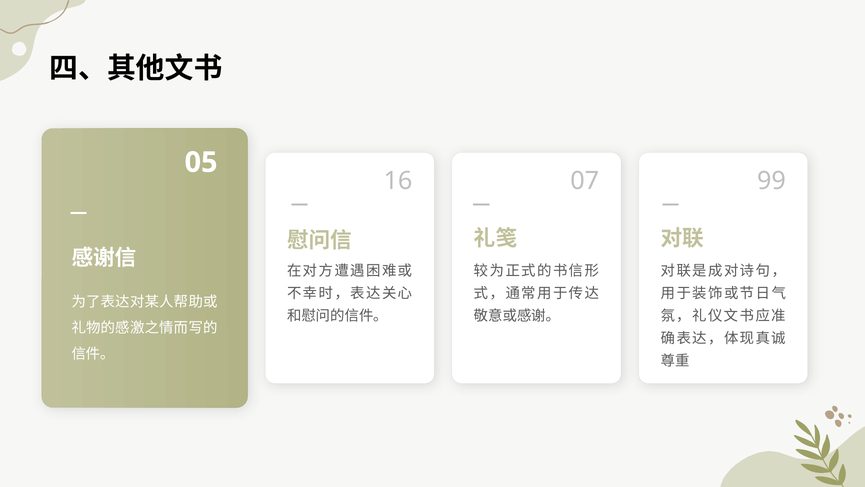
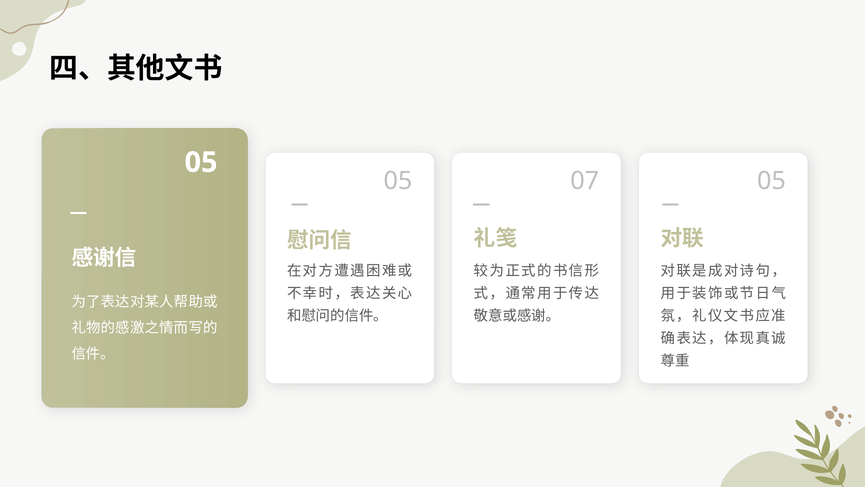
05 16: 16 -> 05 (398, 181)
07 99: 99 -> 05 (771, 181)
